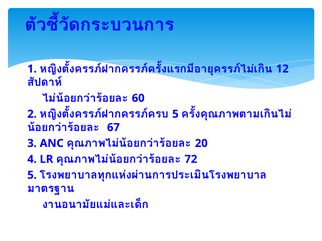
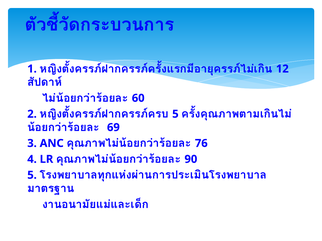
67: 67 -> 69 (113, 128)
20: 20 -> 76 (201, 144)
72: 72 -> 90 (191, 160)
